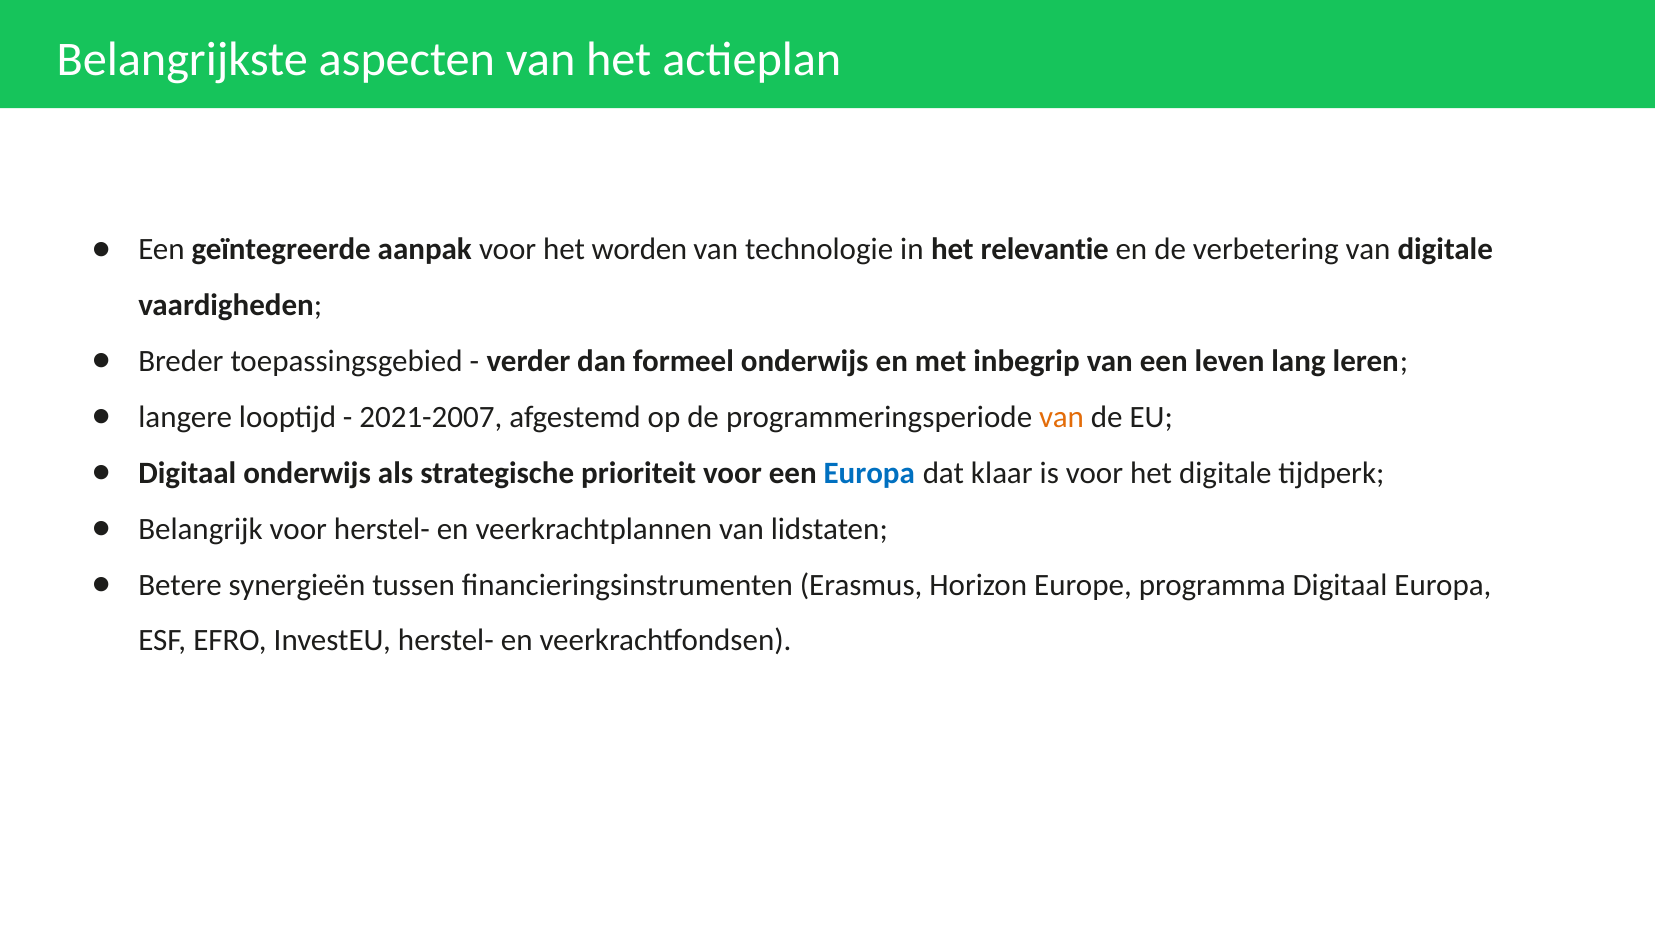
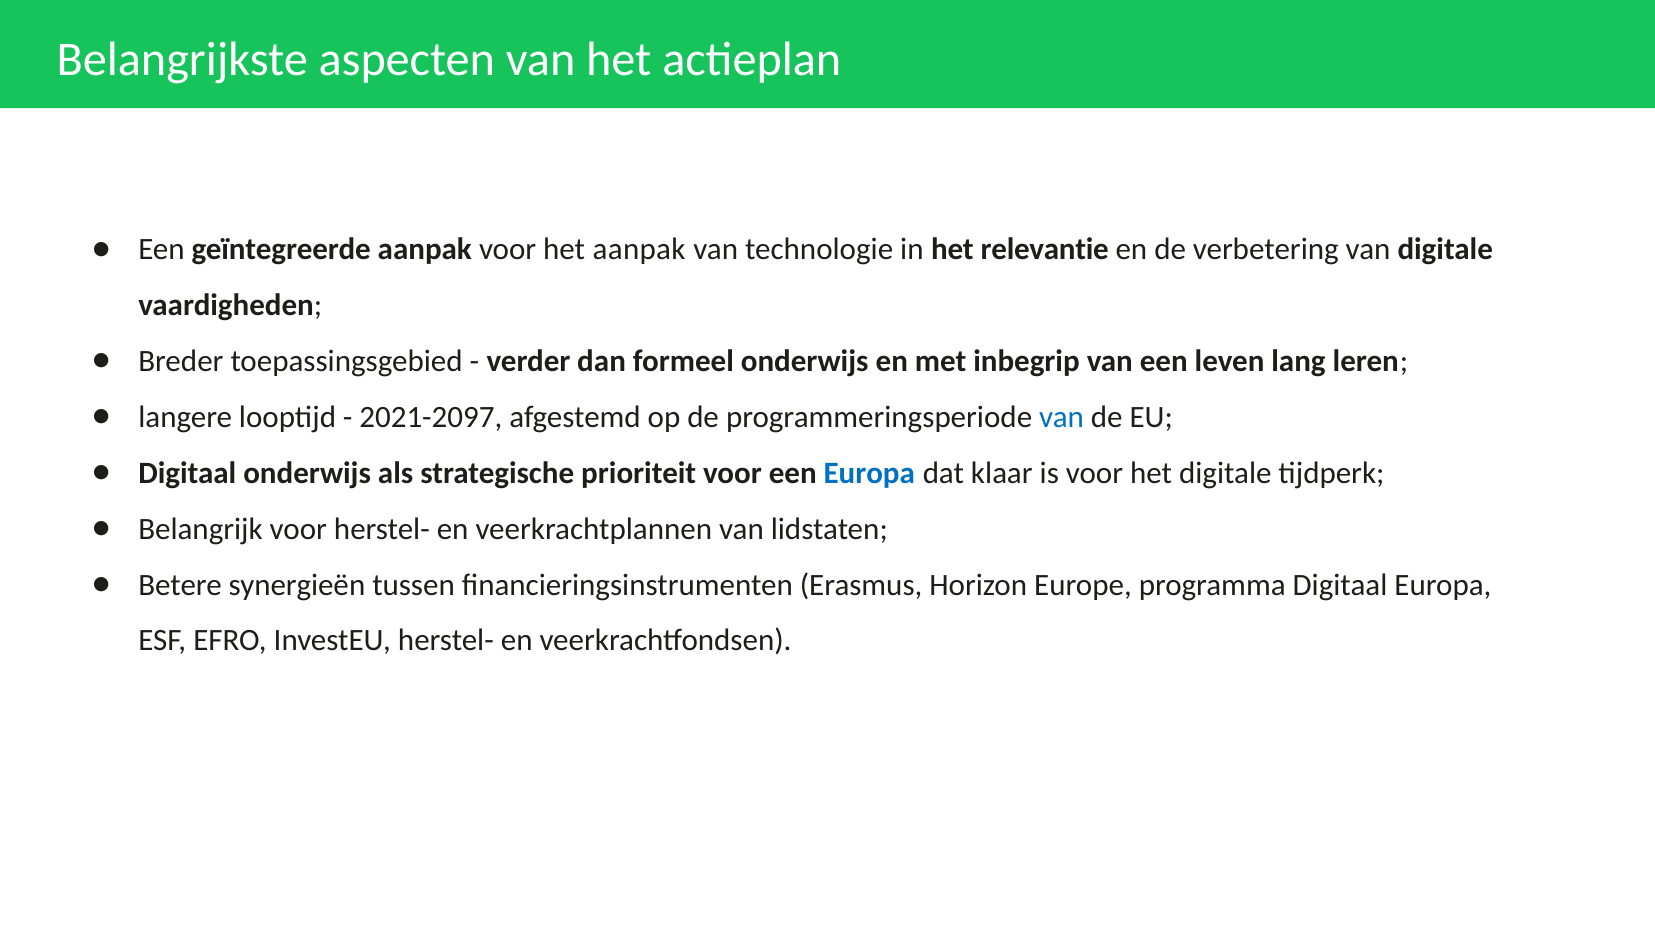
het worden: worden -> aanpak (639, 250)
2021-2007: 2021-2007 -> 2021-2097 (431, 417)
van colour: orange -> blue (1062, 417)
